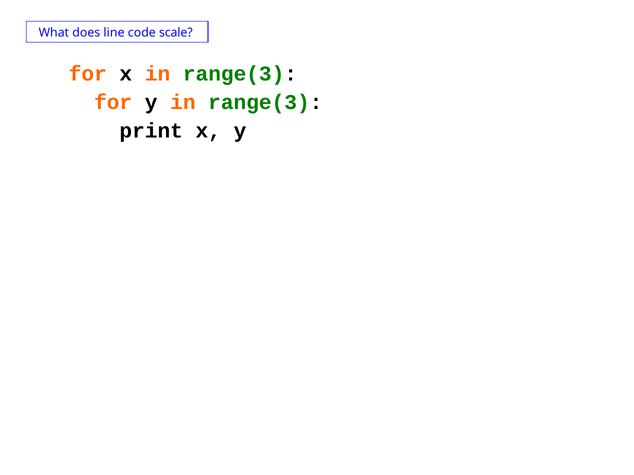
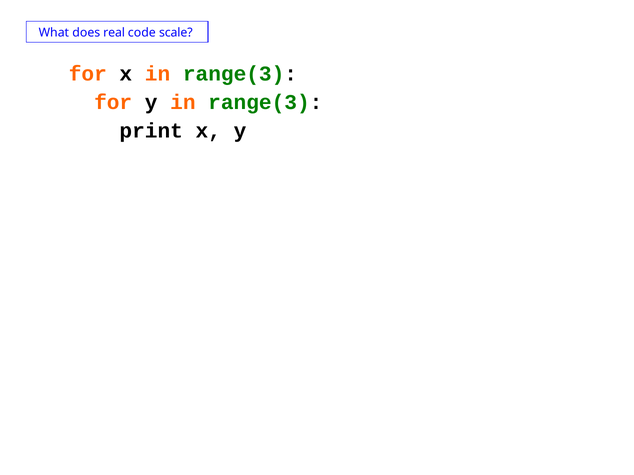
line: line -> real (114, 33)
